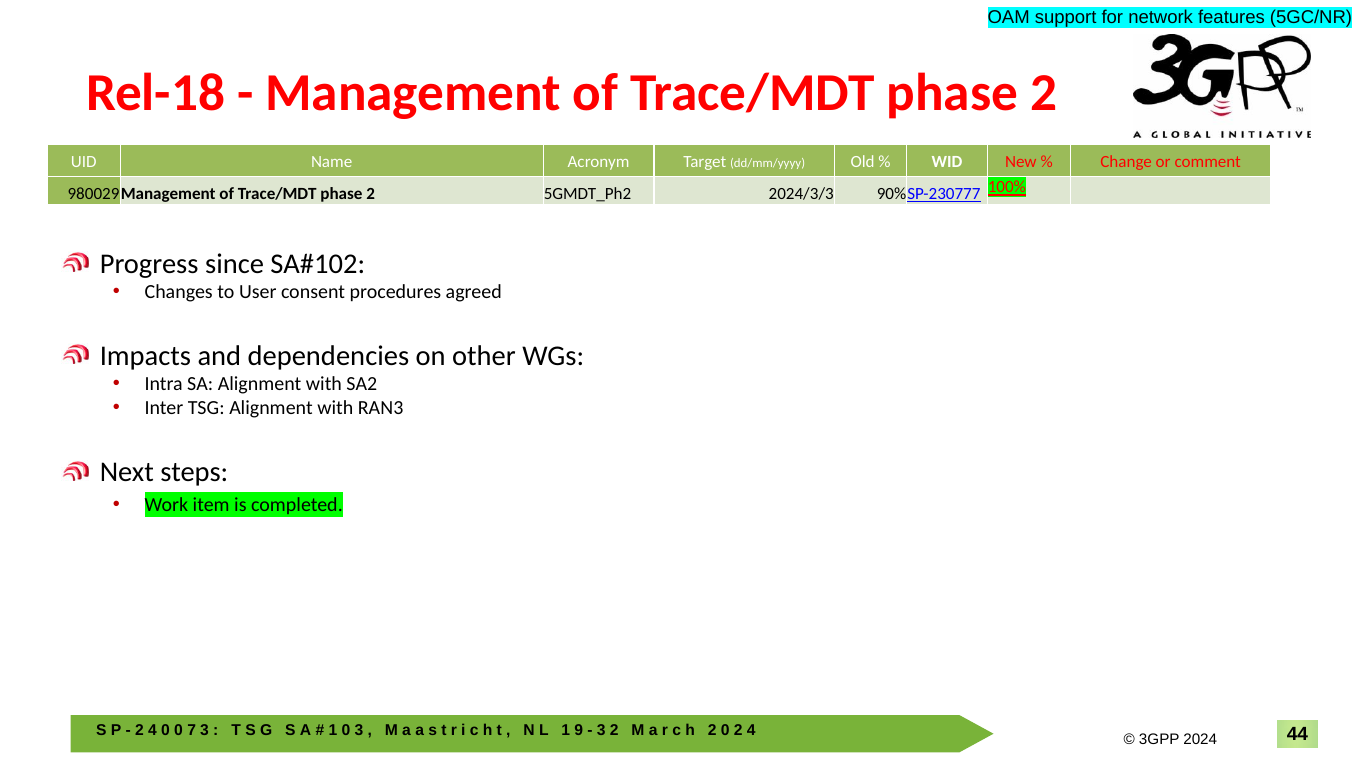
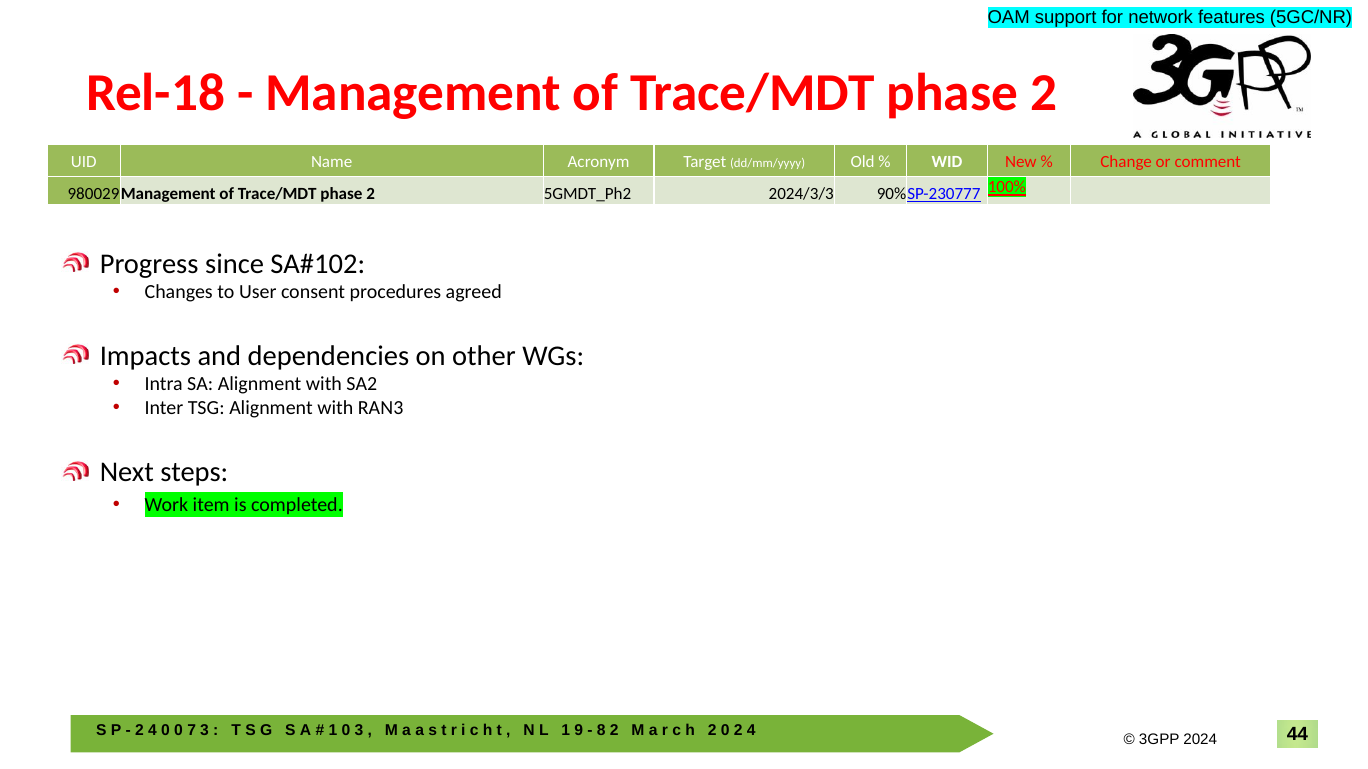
3: 3 -> 8 (601, 731)
